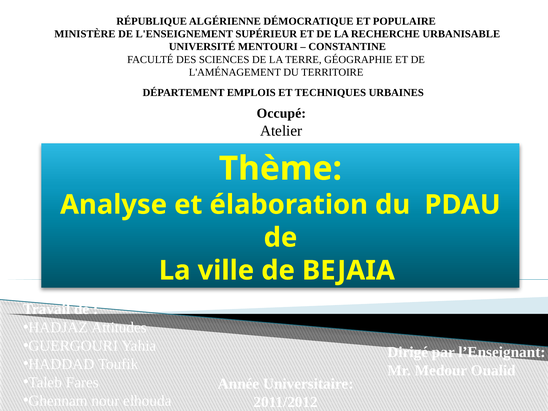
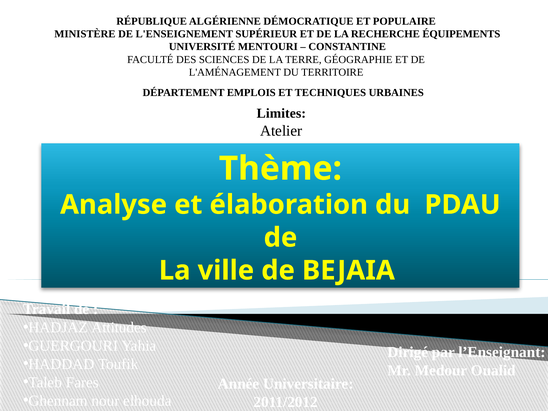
URBANISABLE: URBANISABLE -> ÉQUIPEMENTS (461, 34)
Occupé: Occupé -> Limites (281, 113)
